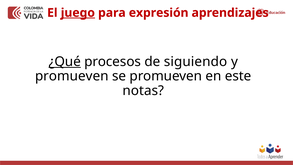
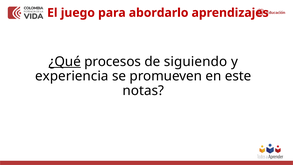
juego underline: present -> none (78, 13)
expresión: expresión -> abordarlo (159, 13)
promueven: promueven -> experiencia (72, 76)
